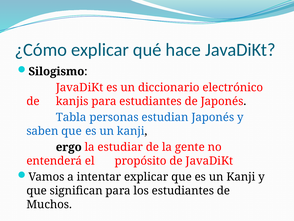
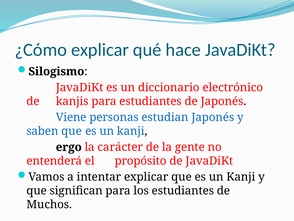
Tabla: Tabla -> Viene (71, 117)
estudiar: estudiar -> carácter (120, 147)
